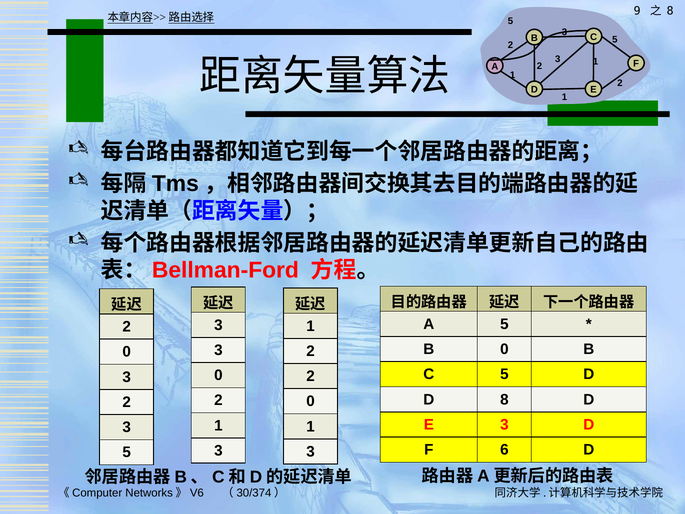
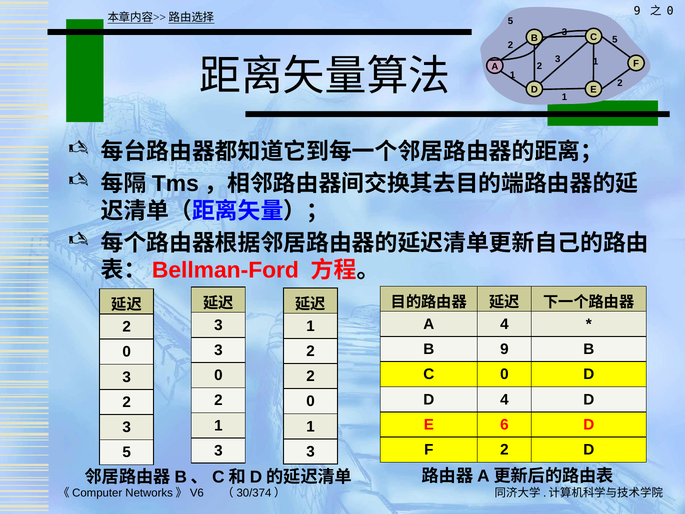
8: 8 -> 0 (670, 11)
A 5: 5 -> 4 (504, 324)
B 0: 0 -> 9 (504, 349)
C 5: 5 -> 0 (504, 374)
D 8: 8 -> 4 (504, 399)
E 3: 3 -> 6 (504, 425)
F 6: 6 -> 2 (504, 450)
